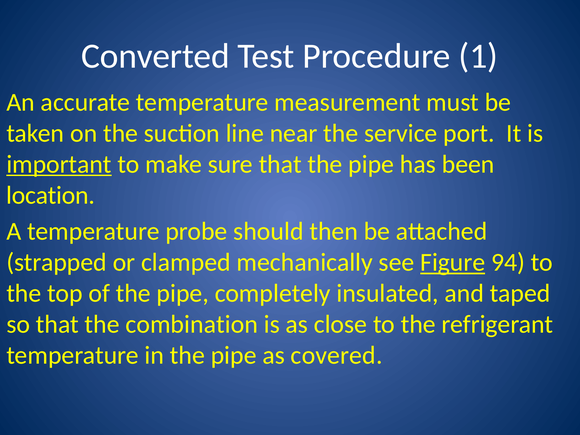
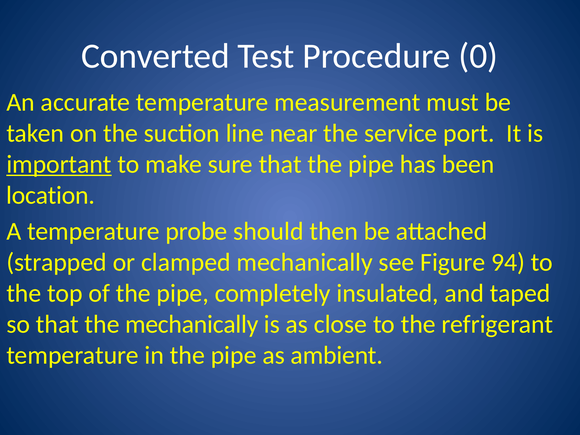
1: 1 -> 0 (478, 56)
Figure underline: present -> none (453, 262)
the combination: combination -> mechanically (192, 324)
covered: covered -> ambient (337, 355)
